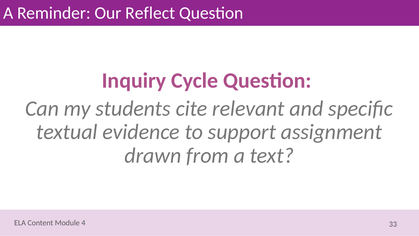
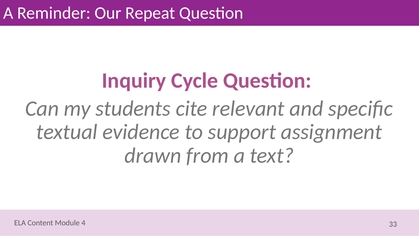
Reflect: Reflect -> Repeat (150, 13)
